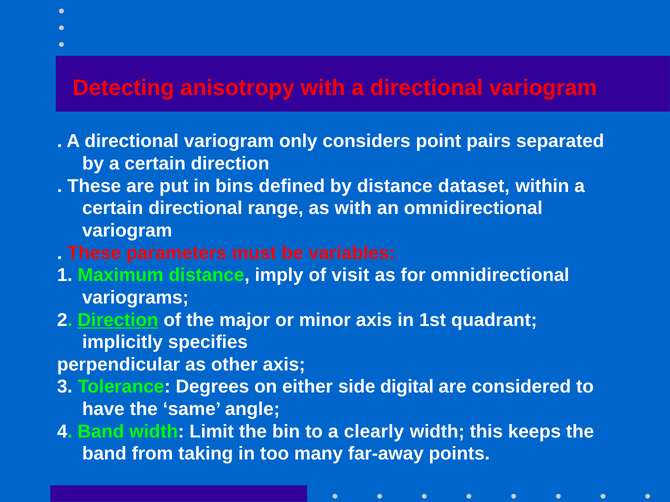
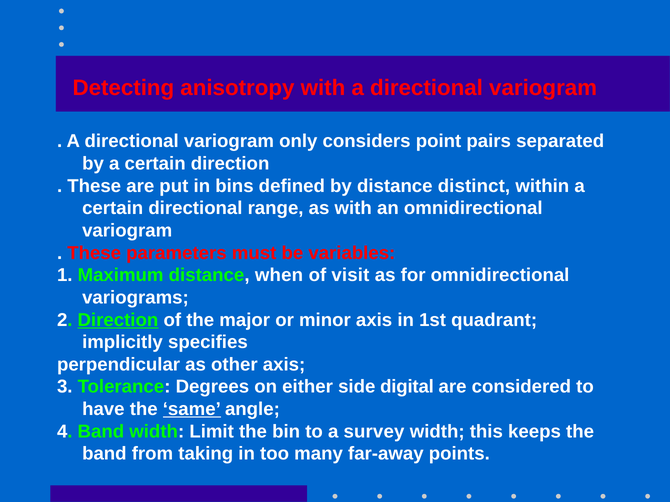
dataset: dataset -> distinct (474, 186)
imply: imply -> when (279, 276)
same underline: none -> present (192, 410)
clearly: clearly -> survey (374, 432)
